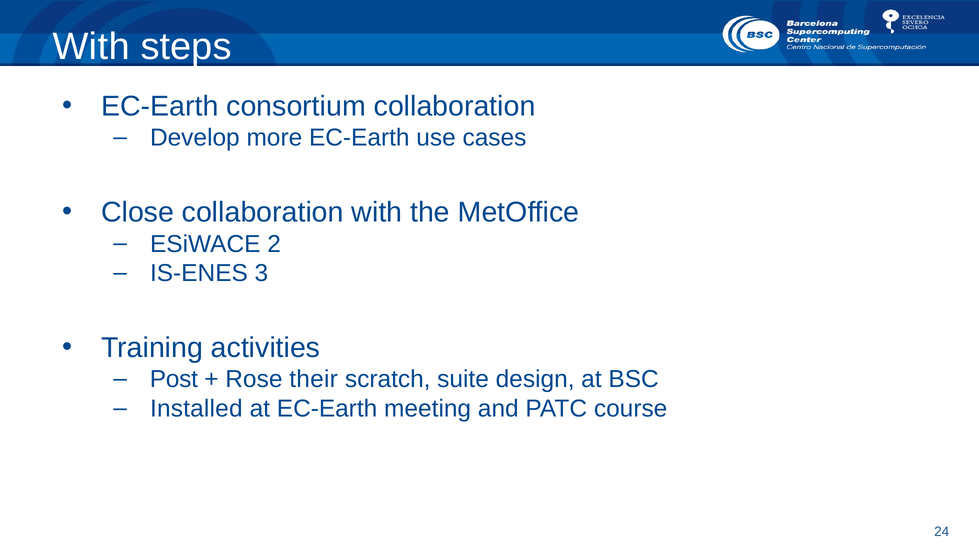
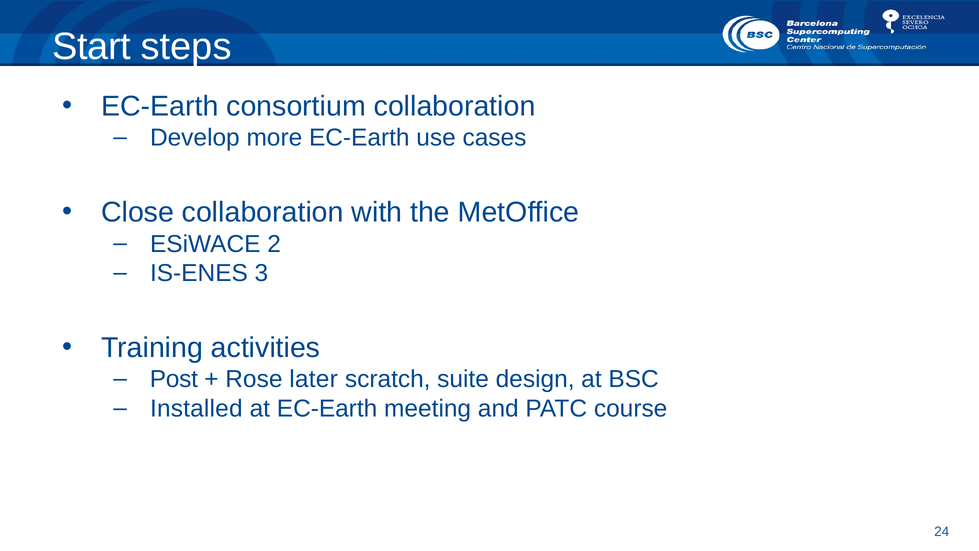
With: With -> Start (92, 47)
their: their -> later (314, 379)
